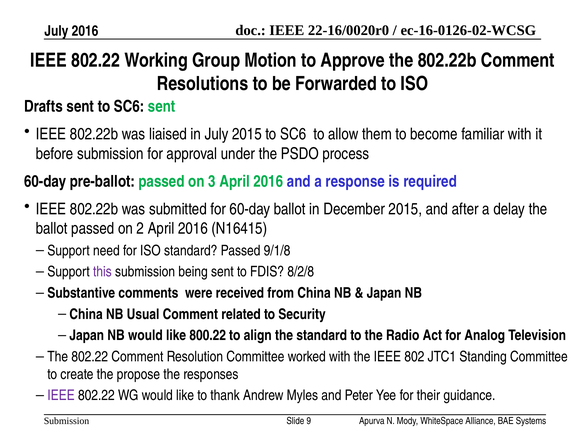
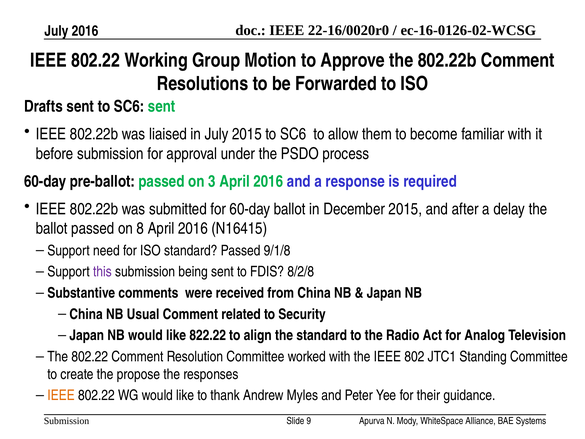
2: 2 -> 8 (140, 228)
800.22: 800.22 -> 822.22 (208, 335)
IEEE colour: purple -> orange (61, 395)
